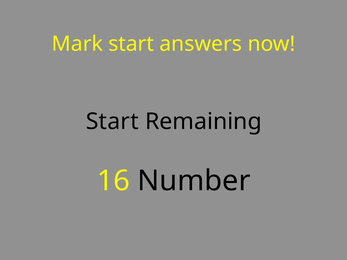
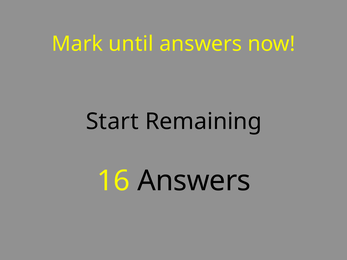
Mark start: start -> until (131, 44)
16 Number: Number -> Answers (194, 181)
